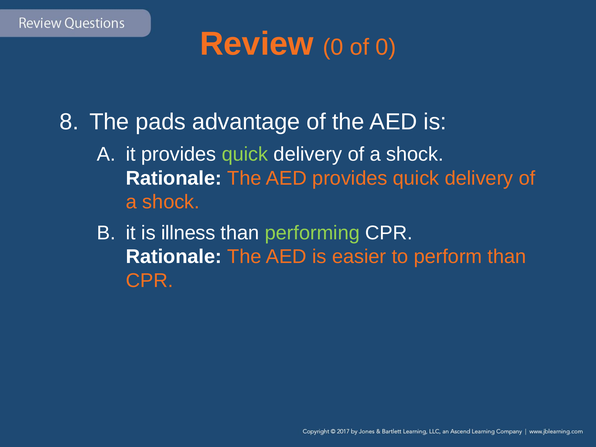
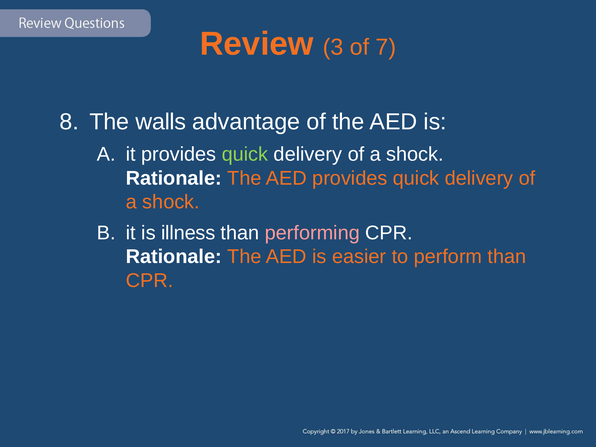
Review 0: 0 -> 3 (333, 47)
of 0: 0 -> 7 (386, 47)
pads: pads -> walls (161, 122)
performing colour: light green -> pink (312, 233)
